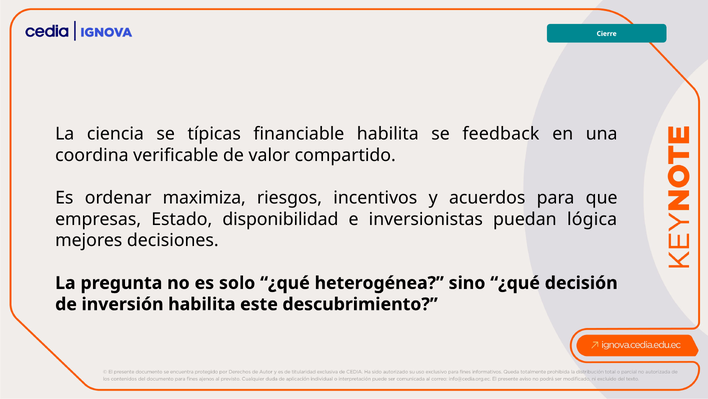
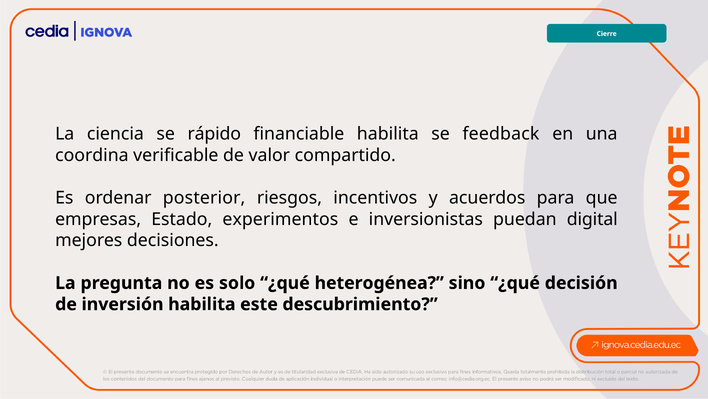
típicas: típicas -> rápido (214, 134)
maximiza: maximiza -> posterior (204, 198)
disponibilidad: disponibilidad -> experimentos (280, 219)
lógica: lógica -> digital (592, 219)
